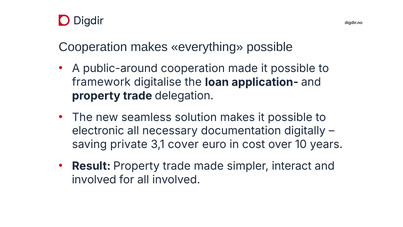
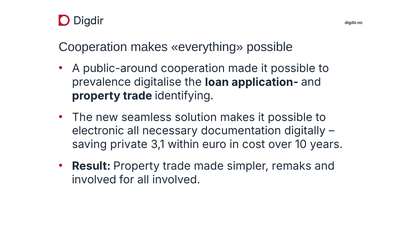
framework: framework -> prevalence (101, 82)
delegation: delegation -> identifying (184, 96)
cover: cover -> within (183, 144)
interact: interact -> remaks (292, 166)
